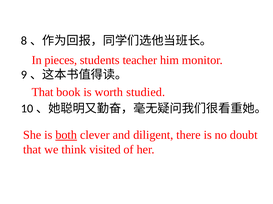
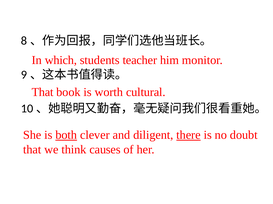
pieces: pieces -> which (61, 60)
studied: studied -> cultural (146, 93)
there underline: none -> present (188, 135)
visited: visited -> causes (105, 150)
